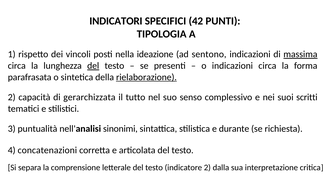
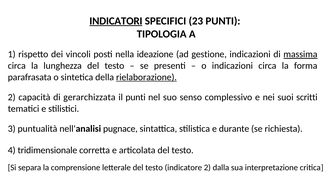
INDICATORI underline: none -> present (116, 21)
42: 42 -> 23 (196, 21)
sentono: sentono -> gestione (209, 54)
del underline: present -> none (93, 66)
il tutto: tutto -> punti (136, 97)
sinonimi: sinonimi -> pugnace (120, 129)
concatenazioni: concatenazioni -> tridimensionale (47, 150)
